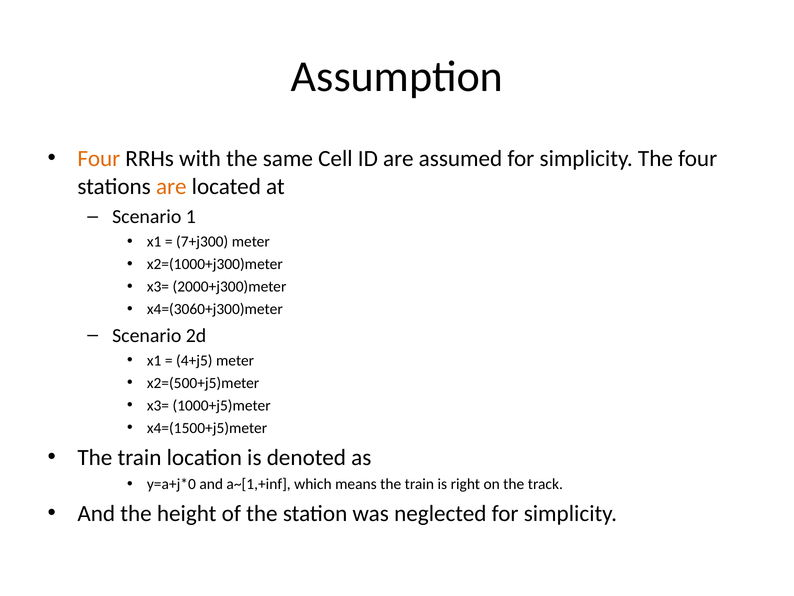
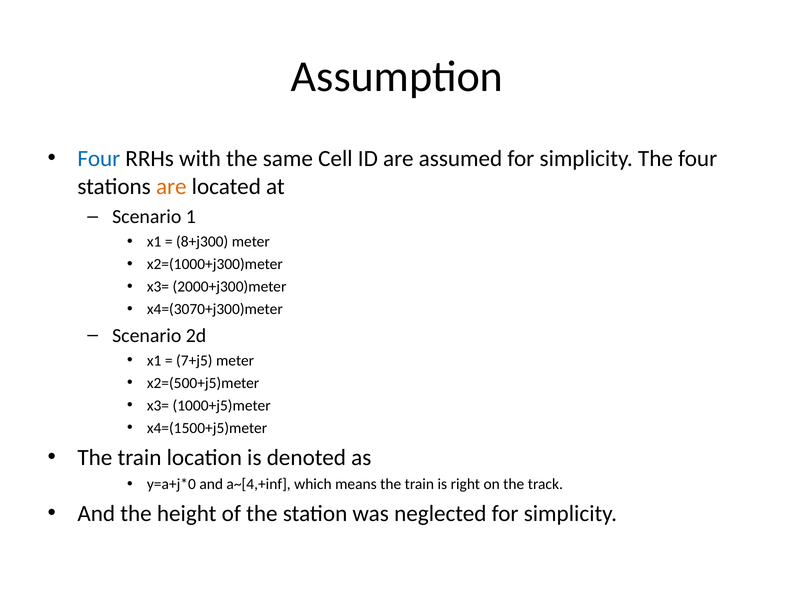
Four colour: orange -> blue (99, 158)
7+j300: 7+j300 -> 8+j300 (202, 241)
x4=(3060+j300)meter: x4=(3060+j300)meter -> x4=(3070+j300)meter (215, 309)
4+j5: 4+j5 -> 7+j5 (194, 360)
a~[1,+inf: a~[1,+inf -> a~[4,+inf (259, 484)
